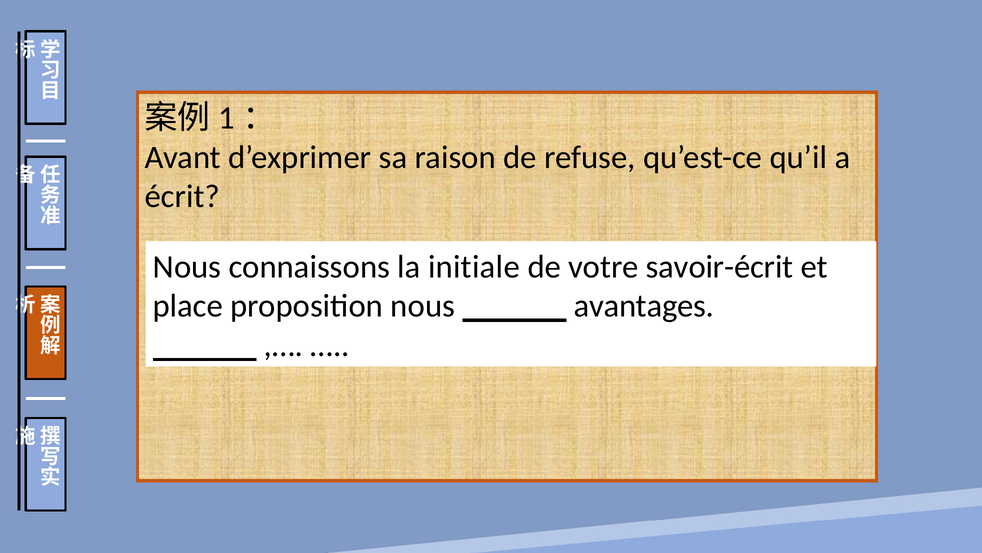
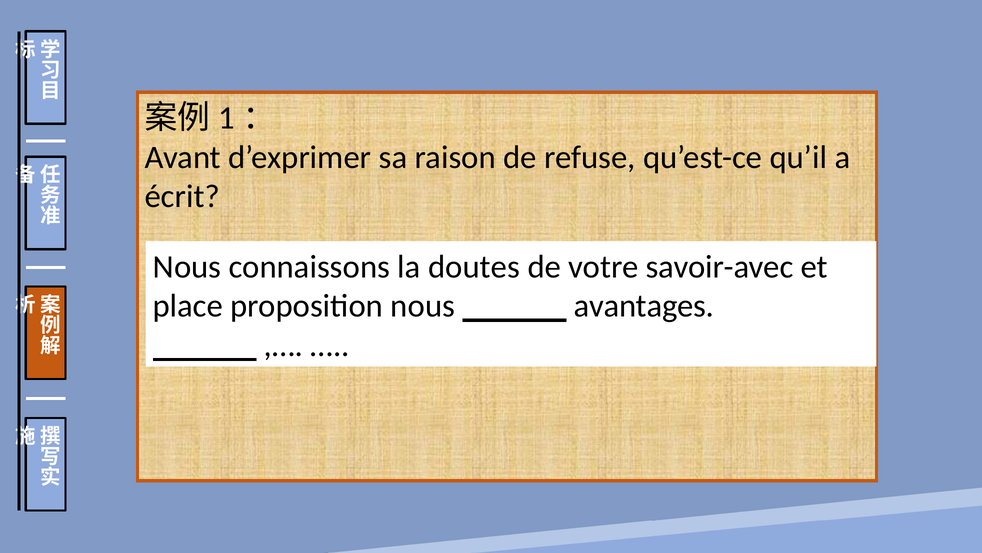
initiale: initiale -> doutes (474, 266)
savoir-écrit: savoir-écrit -> savoir-avec (720, 266)
